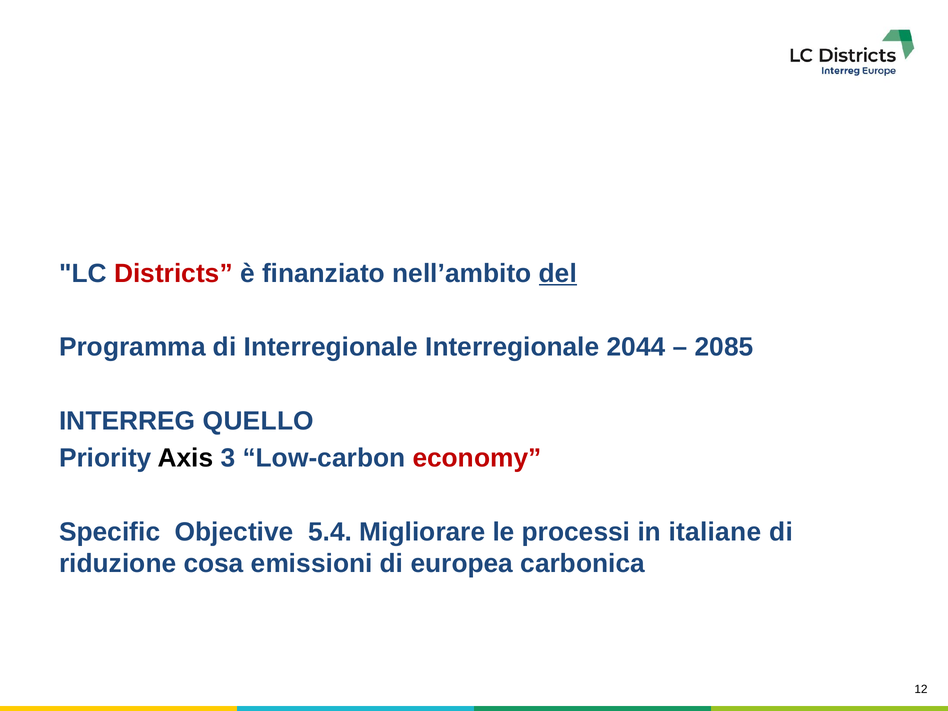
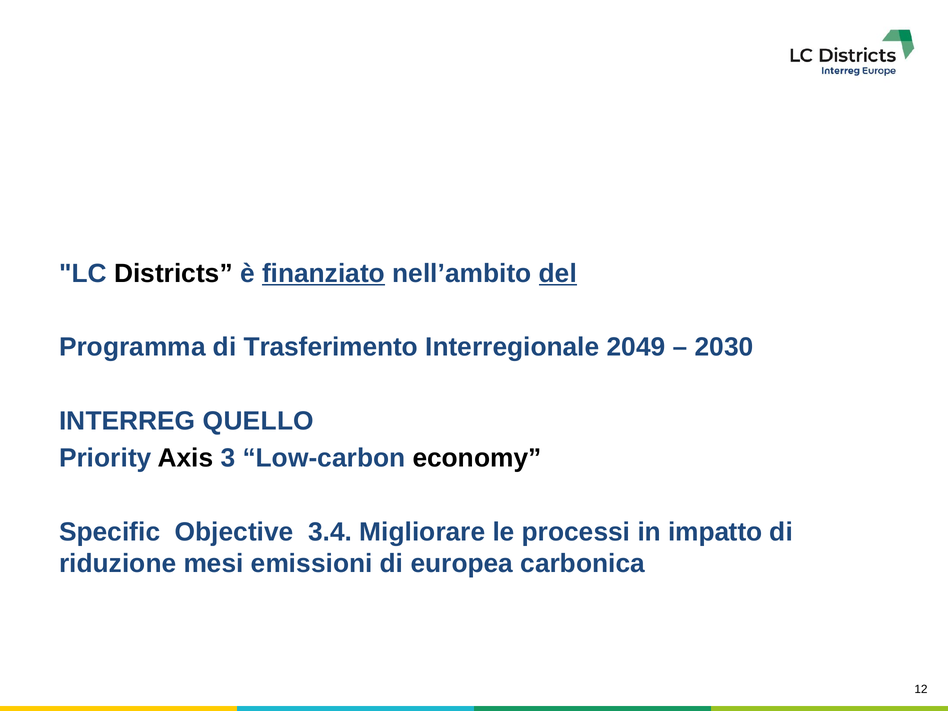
Districts colour: red -> black (173, 273)
finanziato underline: none -> present (323, 273)
di Interregionale: Interregionale -> Trasferimento (331, 347)
2044: 2044 -> 2049 (636, 347)
2085: 2085 -> 2030 (724, 347)
economy colour: red -> black (477, 458)
5.4: 5.4 -> 3.4 (330, 532)
italiane: italiane -> impatto (715, 532)
cosa: cosa -> mesi (214, 563)
